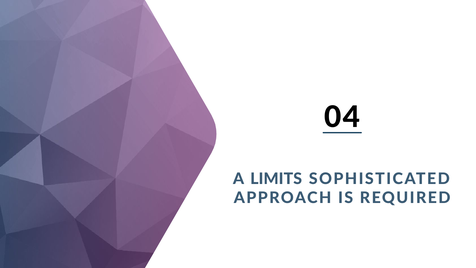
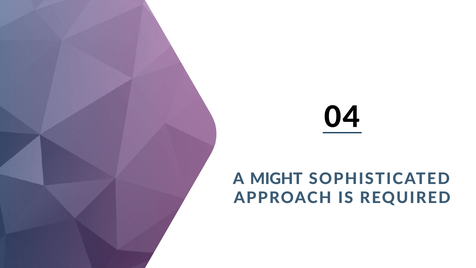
LIMITS: LIMITS -> MIGHT (276, 179)
